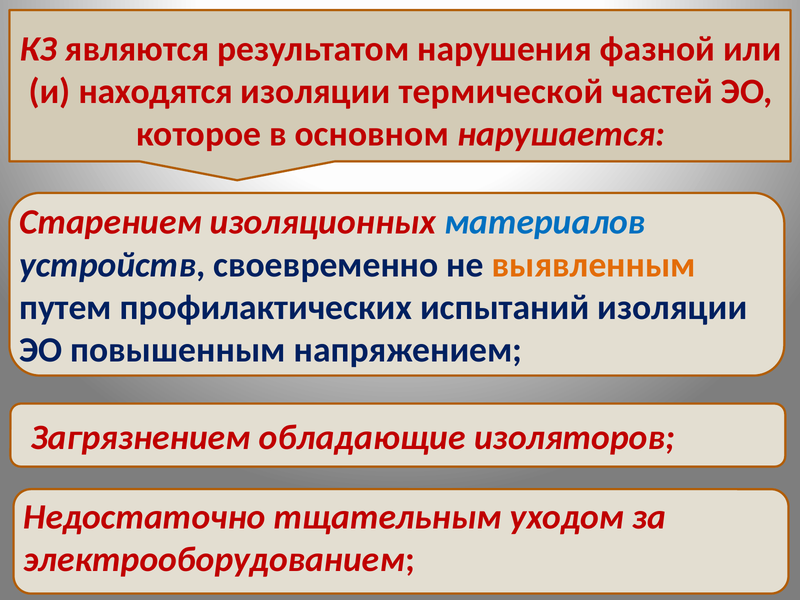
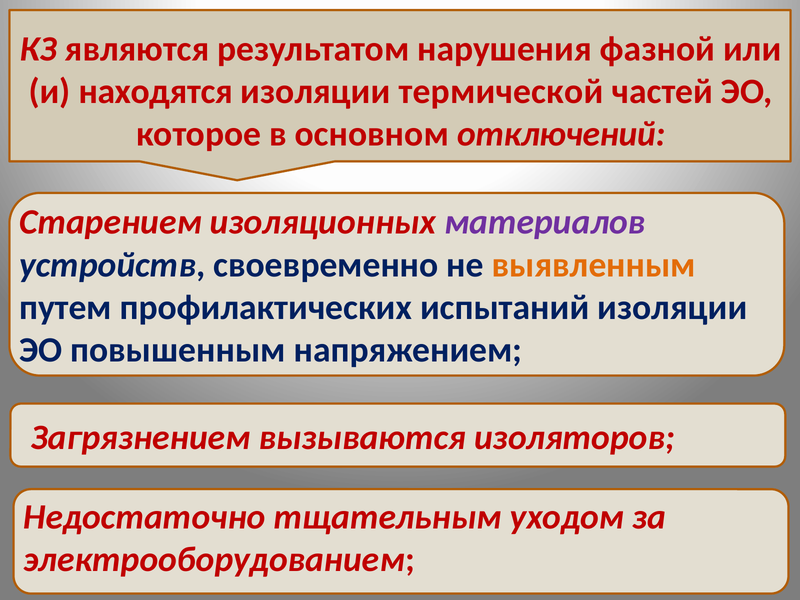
нарушается: нарушается -> отключений (561, 134)
материалов colour: blue -> purple (545, 222)
обладающие: обладающие -> вызываются (362, 438)
